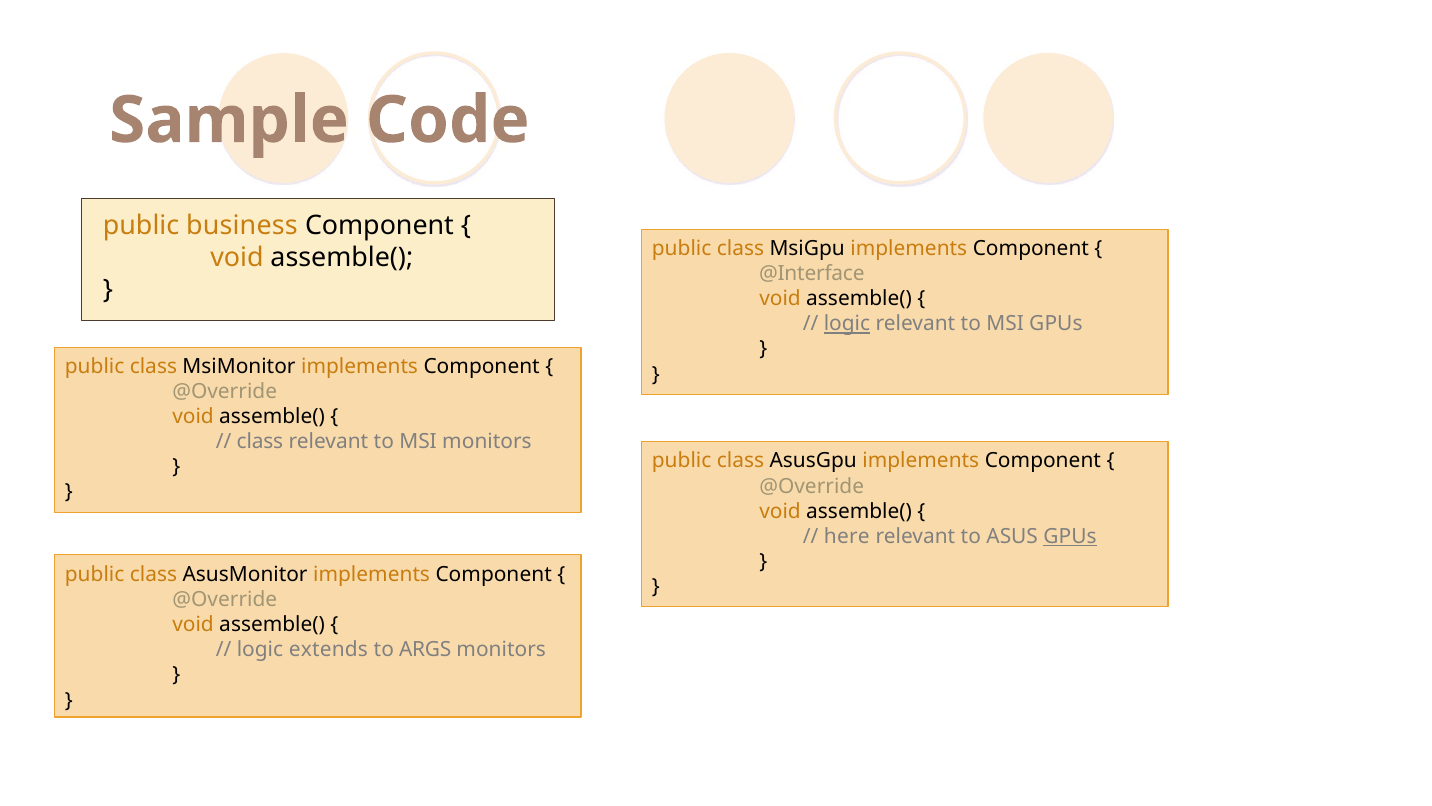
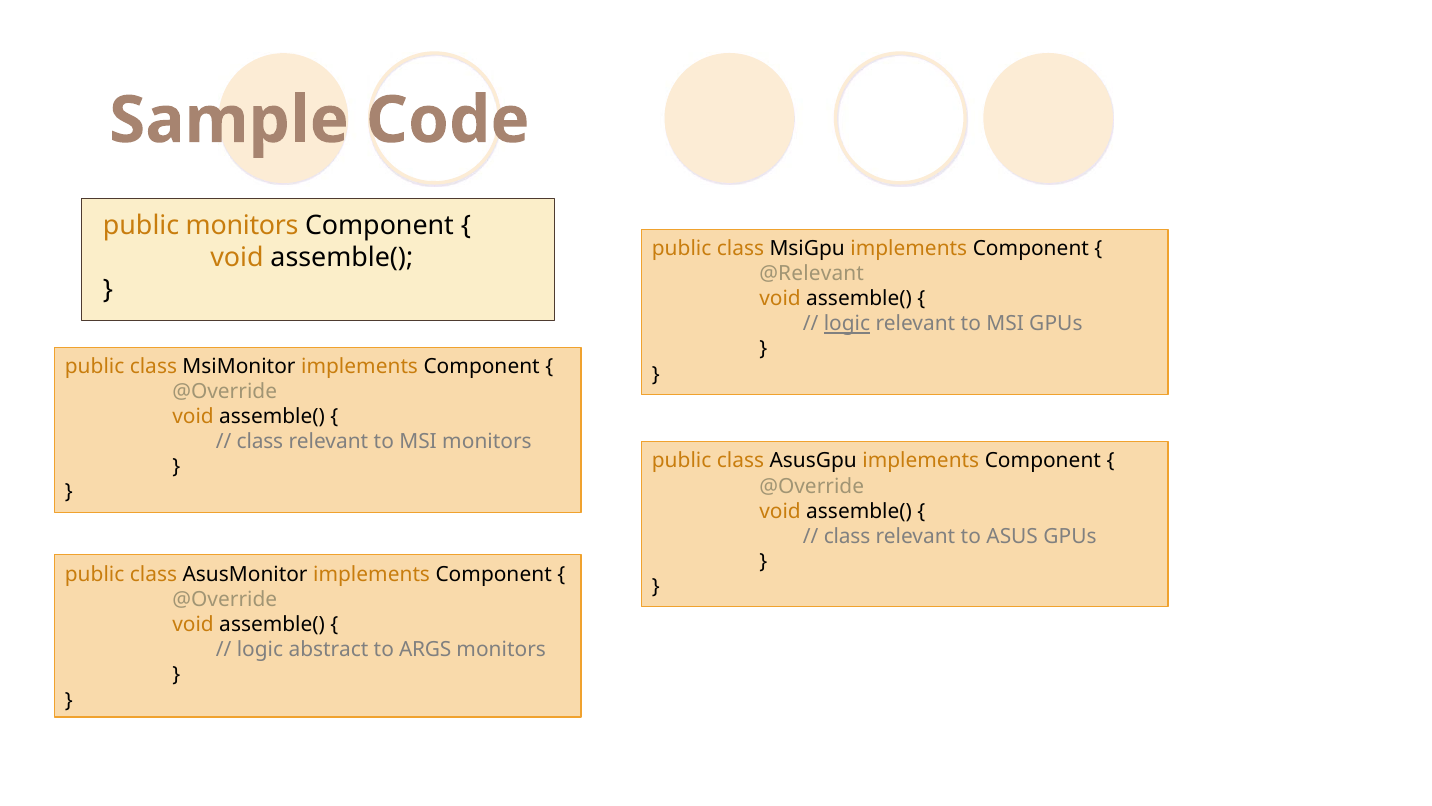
public business: business -> monitors (242, 225)
@Interface: @Interface -> @Relevant (812, 274)
here: here -> class (847, 536)
GPUs underline: present -> none (1070, 536)
extends: extends -> abstract (328, 650)
